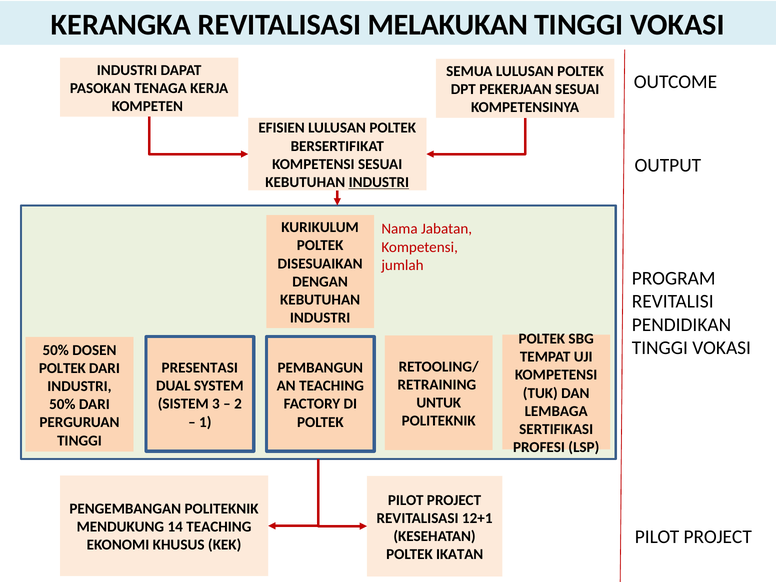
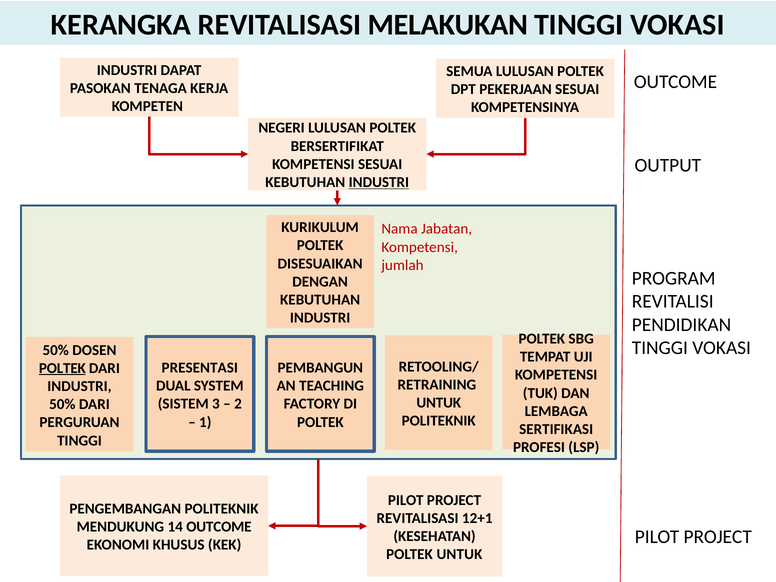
EFISIEN: EFISIEN -> NEGERI (282, 128)
POLTEK underline: none -> present (62, 368)
14 TEACHING: TEACHING -> OUTCOME (219, 527)
POLTEK IKATAN: IKATAN -> UNTUK (459, 554)
